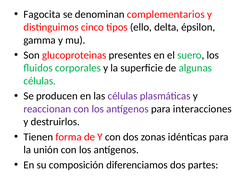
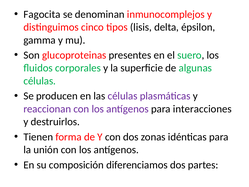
complementarios: complementarios -> inmunocomplejos (166, 14)
ello: ello -> lisis (141, 27)
